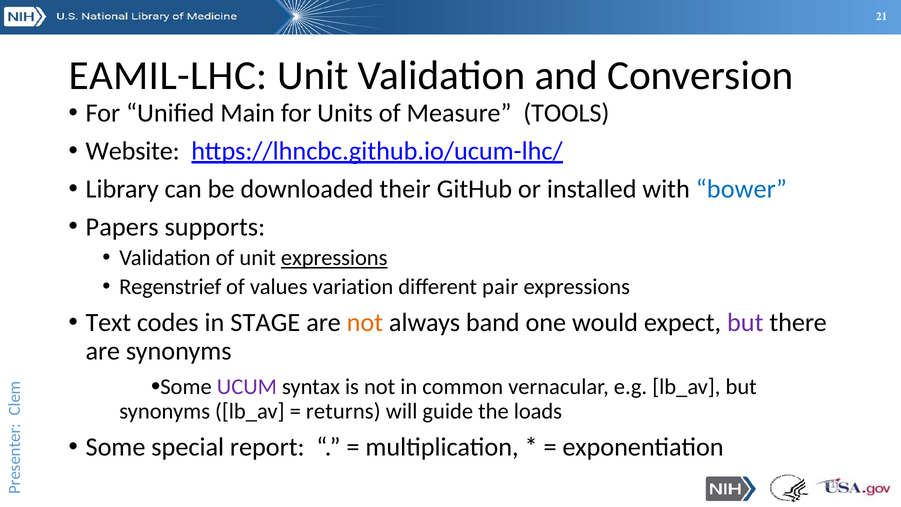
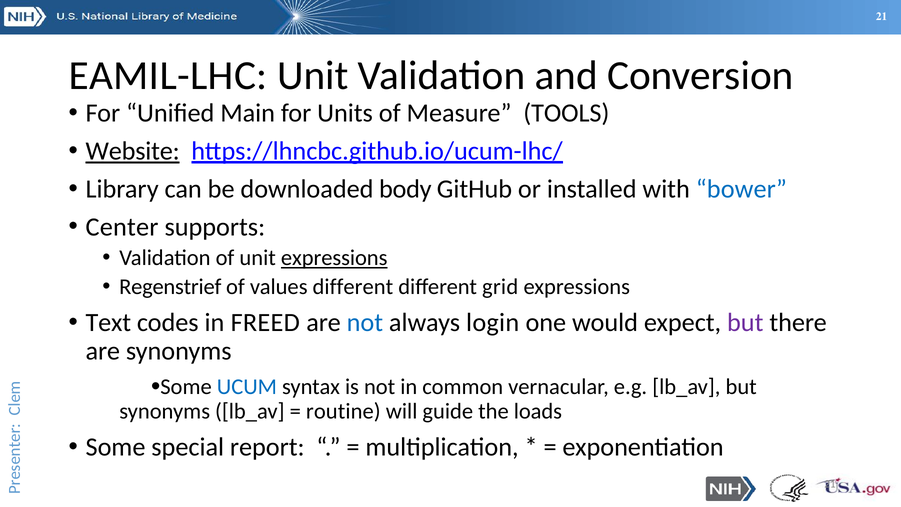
Website underline: none -> present (133, 151)
their: their -> body (405, 189)
Papers: Papers -> Center (122, 227)
values variation: variation -> different (353, 287)
pair: pair -> grid (500, 287)
STAGE: STAGE -> FREED (265, 323)
not colour: orange -> blue (365, 323)
band: band -> login (493, 323)
UCUM colour: purple -> blue (247, 387)
returns: returns -> routine (343, 411)
